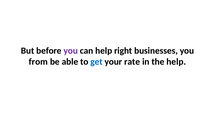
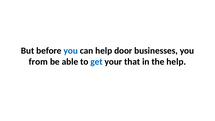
you colour: purple -> blue (71, 51)
right: right -> door (123, 51)
rate: rate -> that (132, 62)
